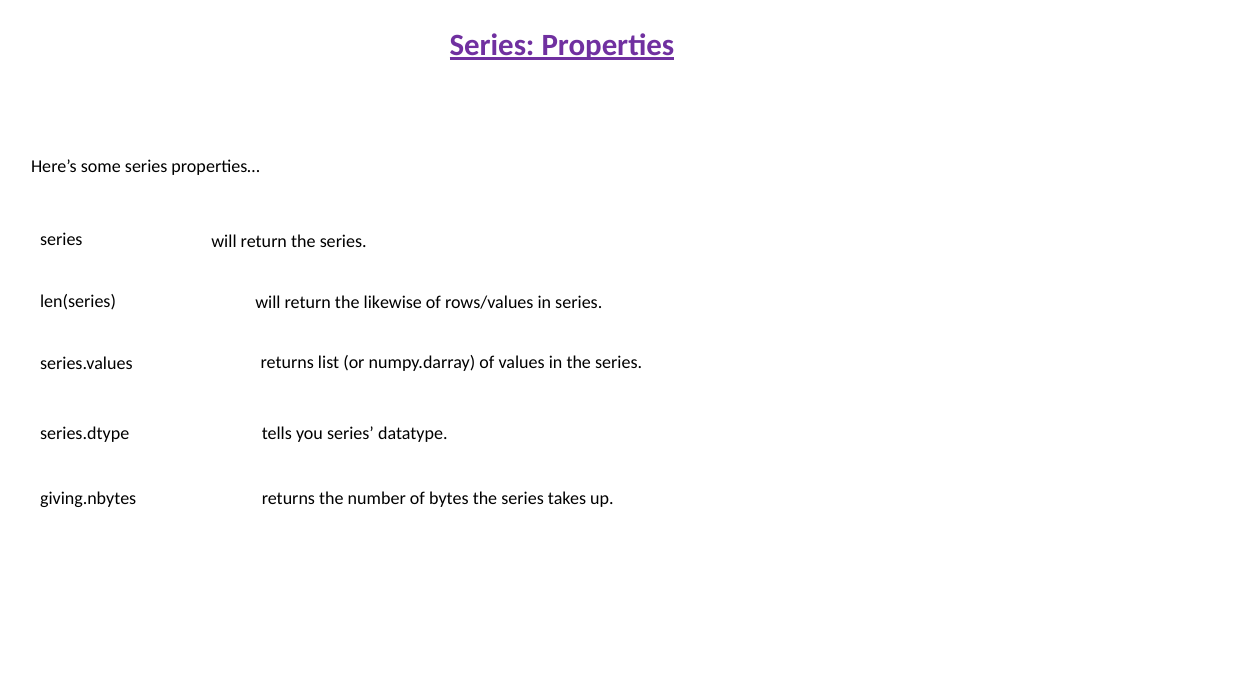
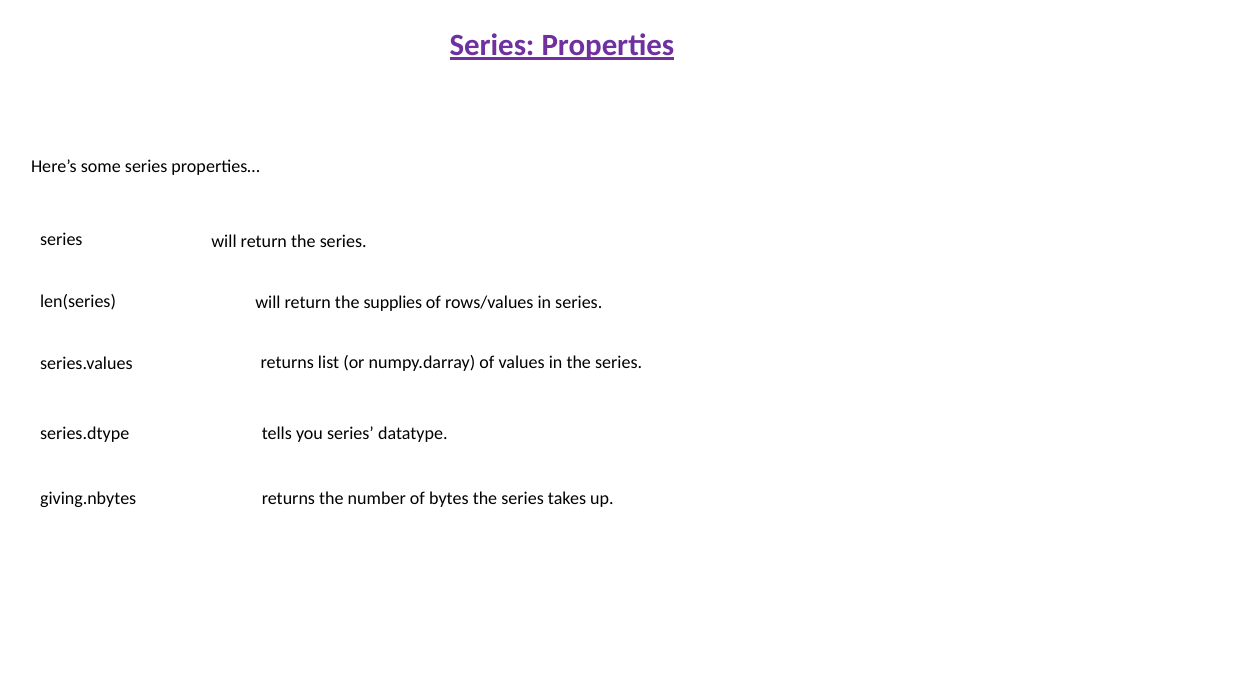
likewise: likewise -> supplies (393, 303)
